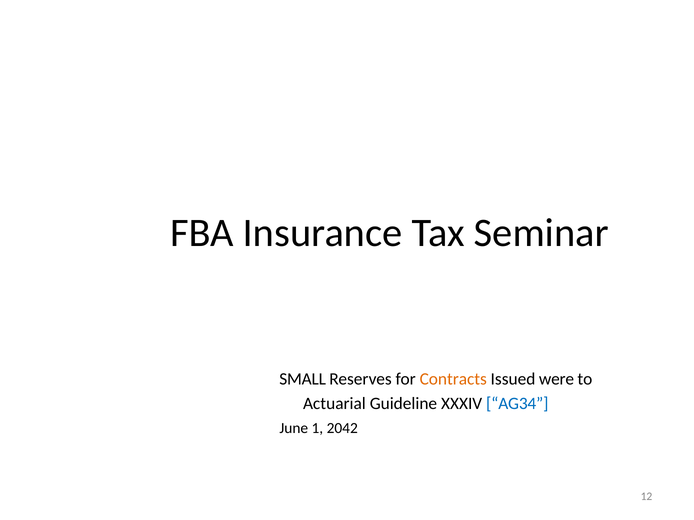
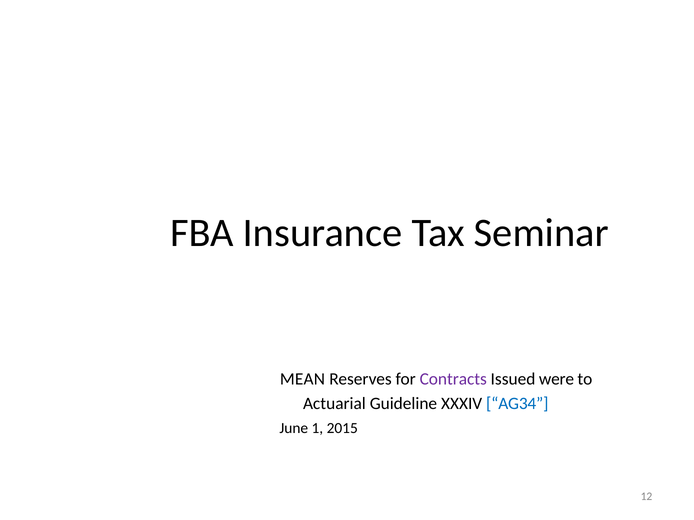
SMALL: SMALL -> MEAN (302, 379)
Contracts colour: orange -> purple (453, 379)
2042: 2042 -> 2015 (342, 429)
